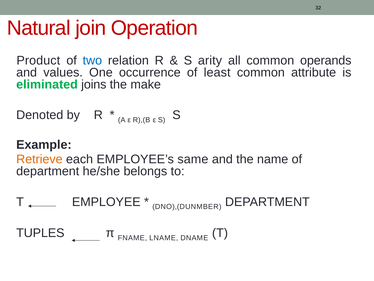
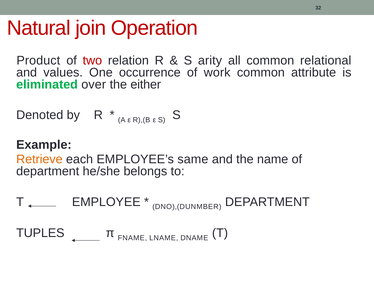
two colour: blue -> red (92, 60)
operands: operands -> relational (326, 60)
least: least -> work (217, 72)
joins: joins -> over (94, 84)
make: make -> either (146, 84)
